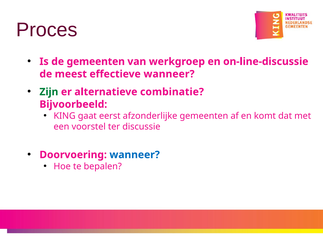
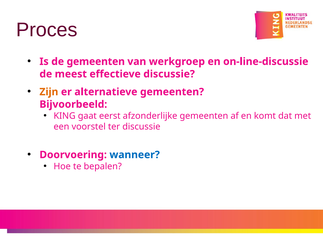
effectieve wanneer: wanneer -> discussie (169, 74)
Zijn colour: green -> orange (49, 92)
alternatieve combinatie: combinatie -> gemeenten (172, 92)
